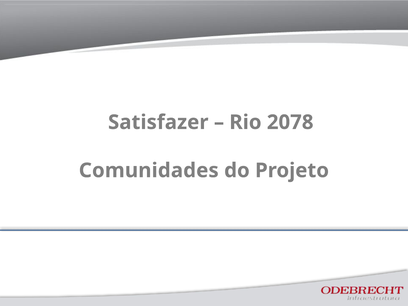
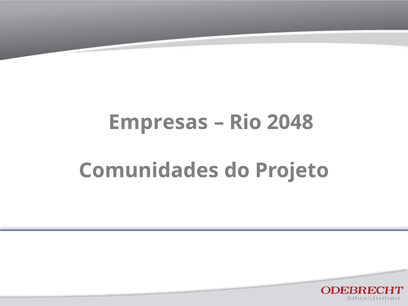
Satisfazer: Satisfazer -> Empresas (158, 122)
2078: 2078 -> 2048 (290, 122)
